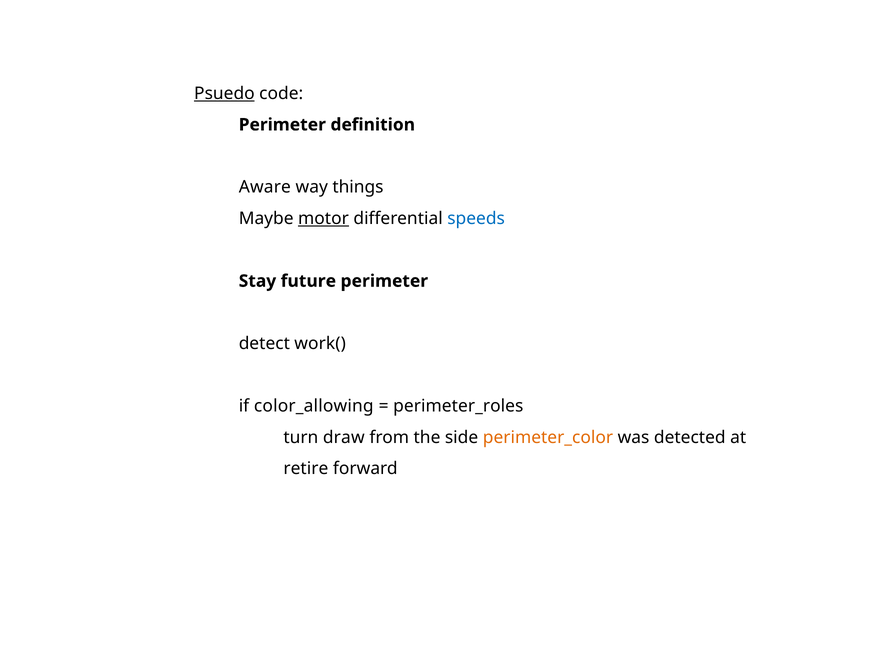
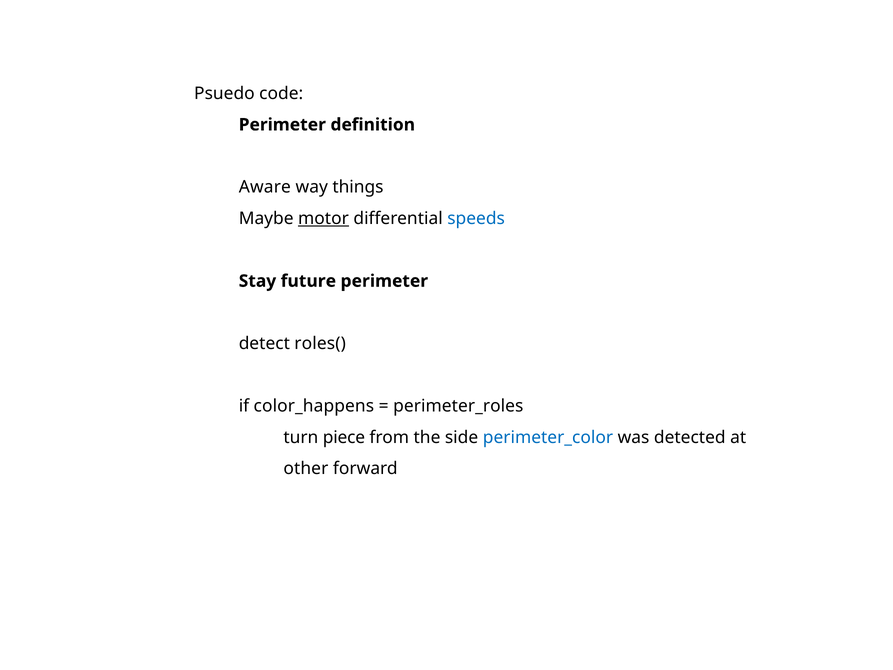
Psuedo underline: present -> none (224, 93)
work(: work( -> roles( (320, 343)
color_allowing: color_allowing -> color_happens (314, 406)
draw: draw -> piece (344, 437)
perimeter_color colour: orange -> blue (548, 437)
retire: retire -> other (306, 468)
